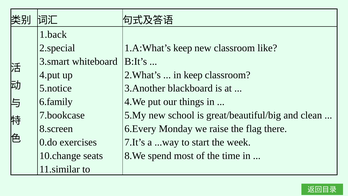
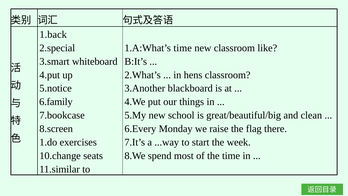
1.A:What’s keep: keep -> time (183, 48)
in keep: keep -> hens (193, 75)
0.do: 0.do -> 1.do (48, 142)
